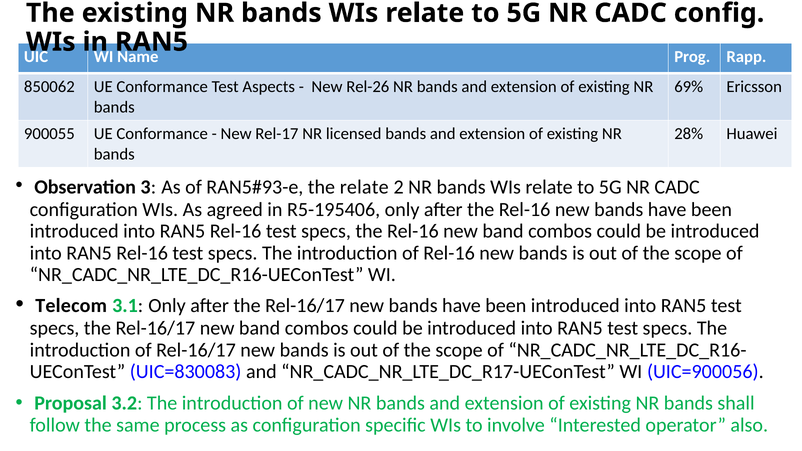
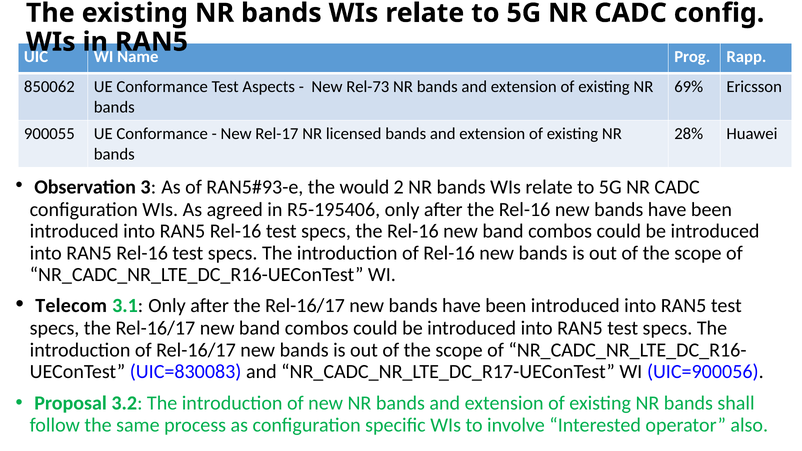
Rel-26: Rel-26 -> Rel-73 (368, 87)
the relate: relate -> would (364, 187)
